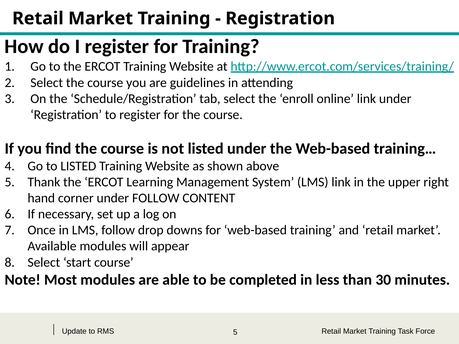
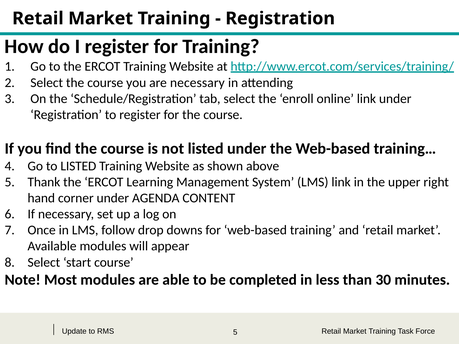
are guidelines: guidelines -> necessary (197, 83)
under FOLLOW: FOLLOW -> AGENDA (156, 198)
